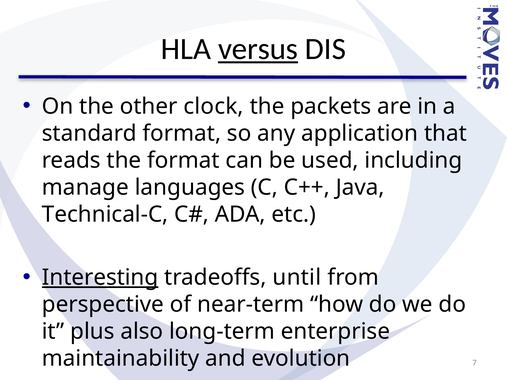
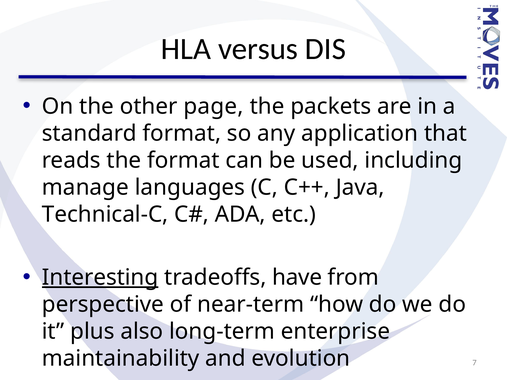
versus underline: present -> none (258, 49)
clock: clock -> page (214, 106)
until: until -> have (297, 278)
